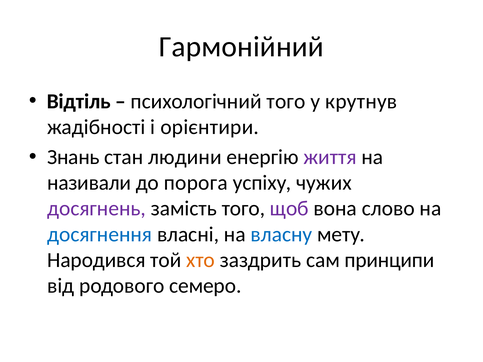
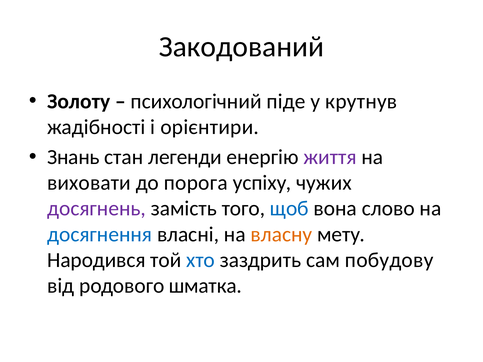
Гармонійний: Гармонійний -> Закодований (241, 47)
Відтіль: Відтіль -> Золоту (79, 101)
психологічний того: того -> піде (286, 101)
людини: людини -> легенди (185, 157)
називали: називали -> виховати (89, 183)
щоб colour: purple -> blue (289, 209)
власну colour: blue -> orange (281, 234)
хто colour: orange -> blue (201, 260)
принципи: принципи -> побудову (389, 260)
семеро: семеро -> шматка (205, 286)
